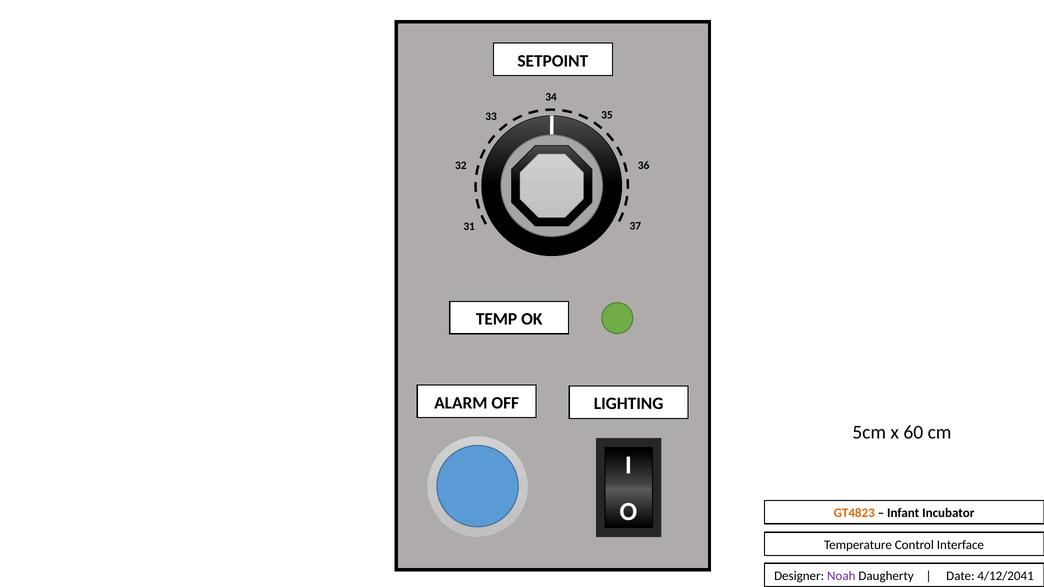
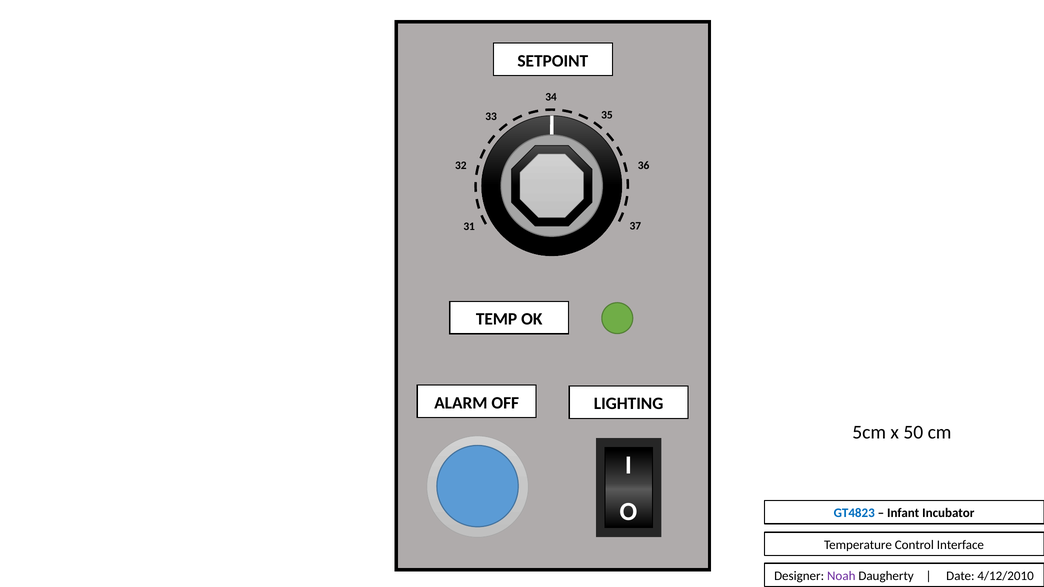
60: 60 -> 50 (913, 433)
GT4823 colour: orange -> blue (854, 513)
4/12/2041: 4/12/2041 -> 4/12/2010 (1006, 576)
